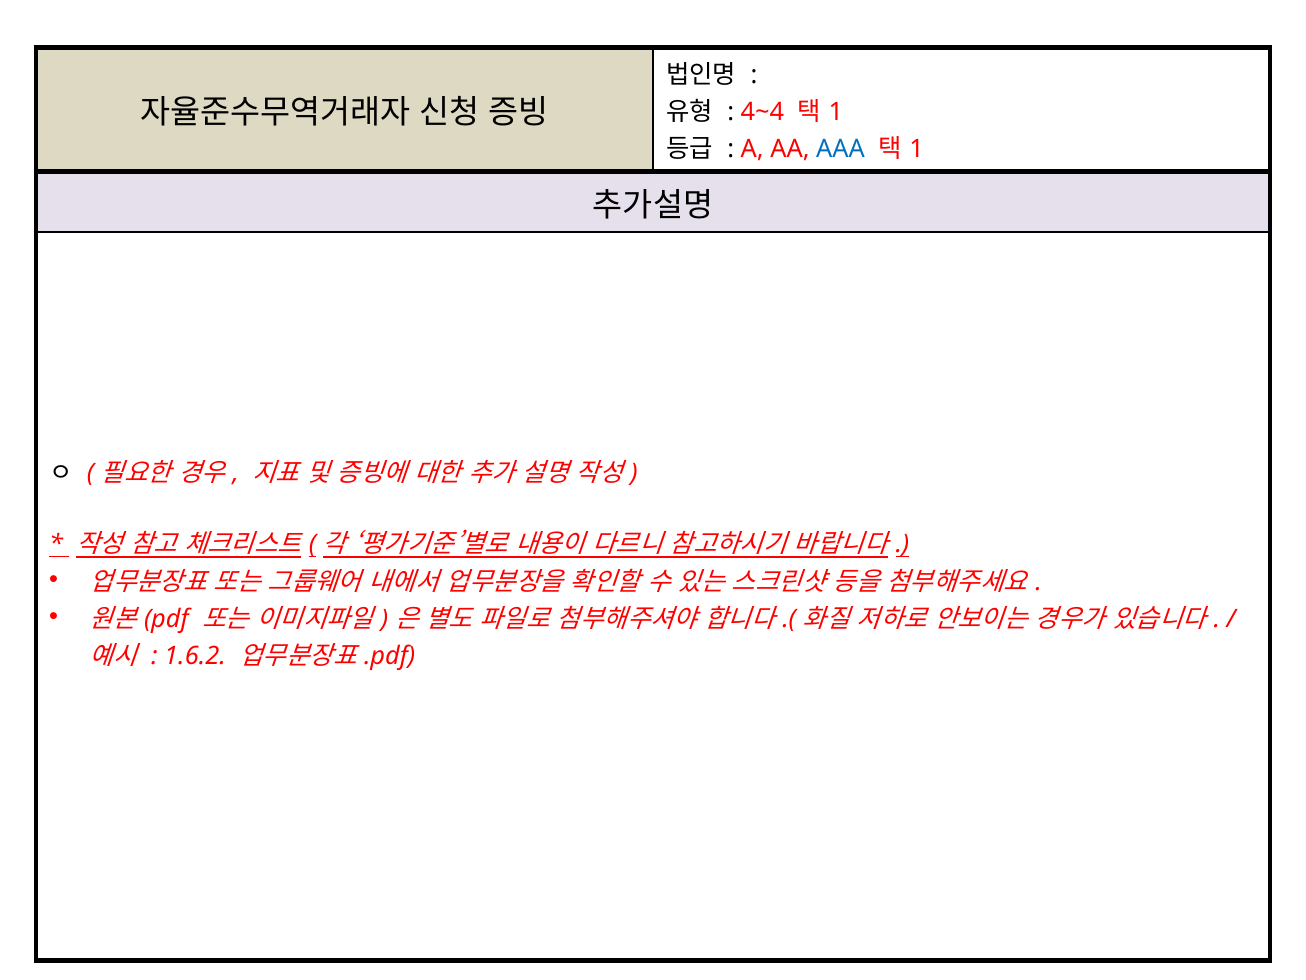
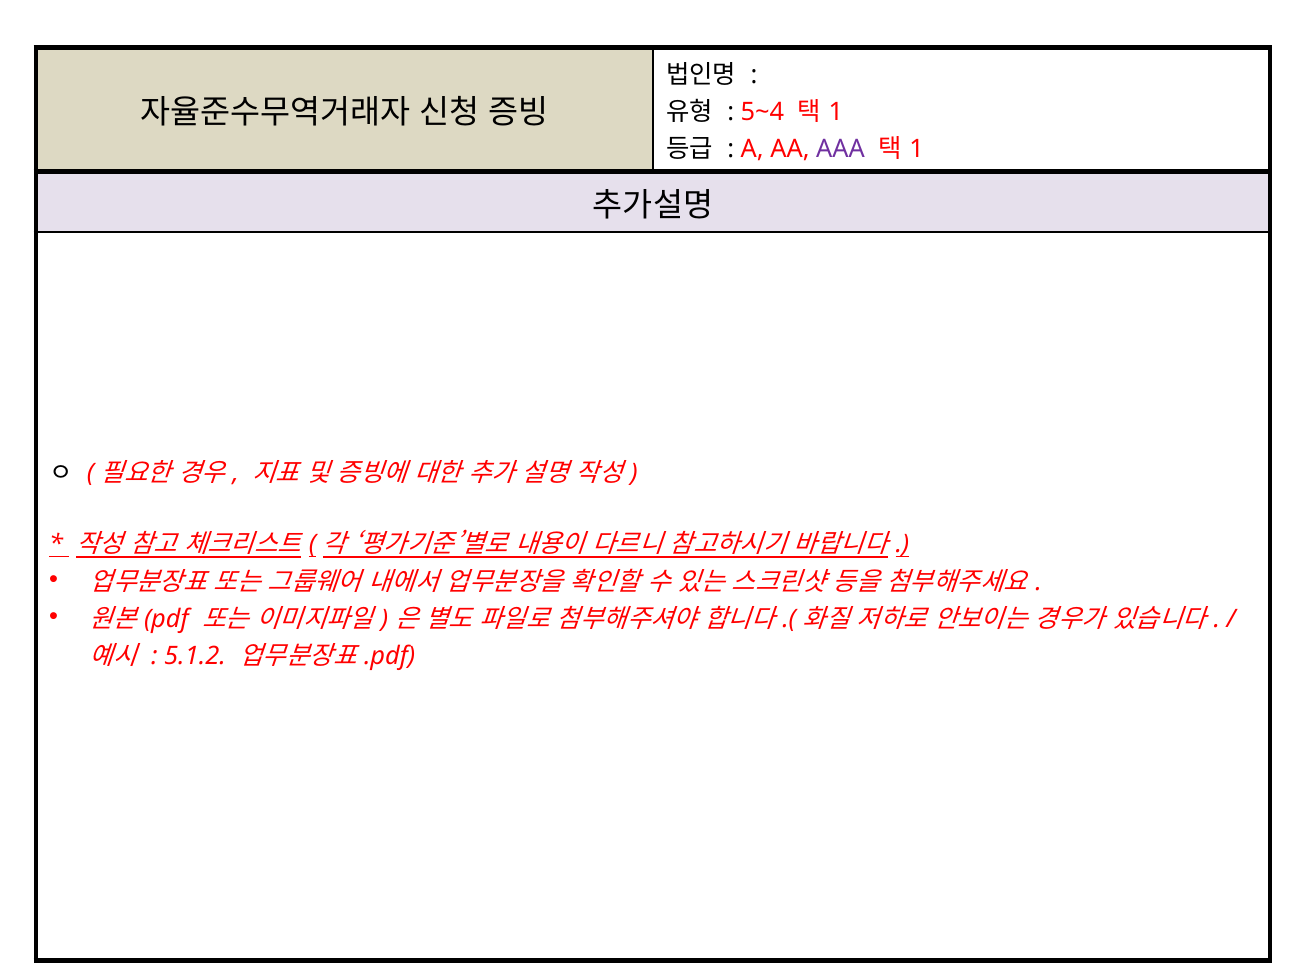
4~4: 4~4 -> 5~4 (762, 112)
AAA colour: blue -> purple (841, 149)
1.6.2: 1.6.2 -> 5.1.2 (195, 655)
